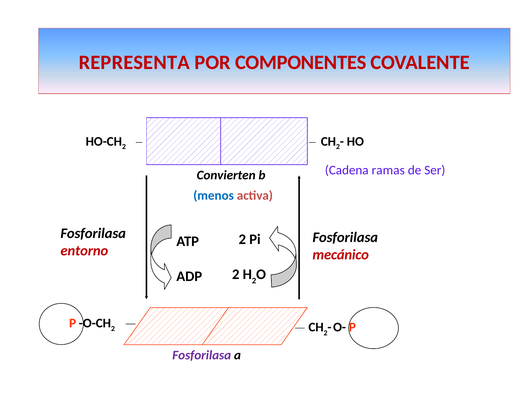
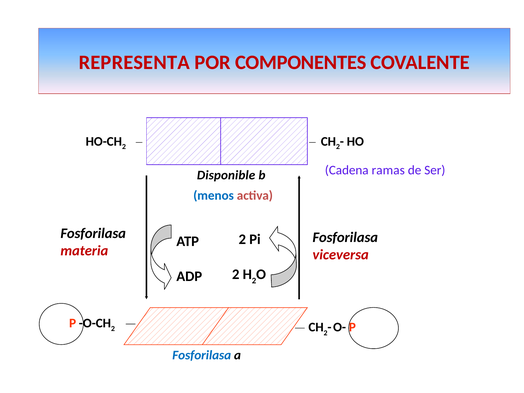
Convierten: Convierten -> Disponible (226, 175)
entorno: entorno -> materia (84, 251)
mecánico: mecánico -> viceversa (341, 255)
Fosforilasa colour: purple -> blue (202, 355)
